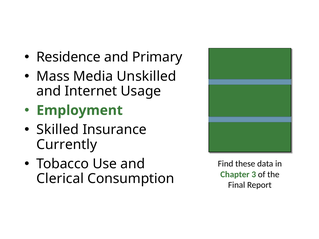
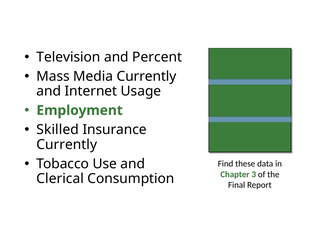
Residence: Residence -> Television (68, 57)
Primary: Primary -> Percent (157, 57)
Media Unskilled: Unskilled -> Currently (147, 76)
